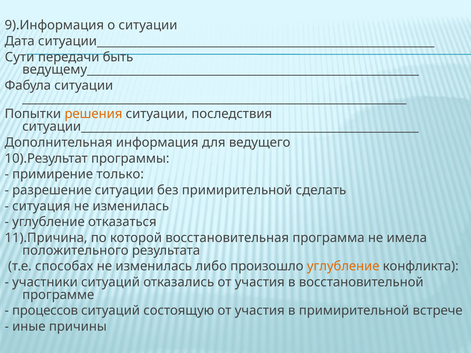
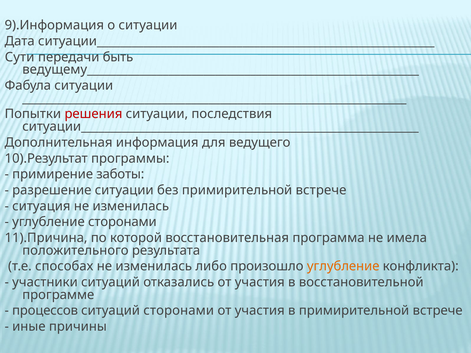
решения colour: orange -> red (93, 114)
только: только -> заботы (120, 174)
без примирительной сделать: сделать -> встрече (321, 190)
углубление отказаться: отказаться -> сторонами (122, 222)
ситуаций состоящую: состоящую -> сторонами (179, 311)
